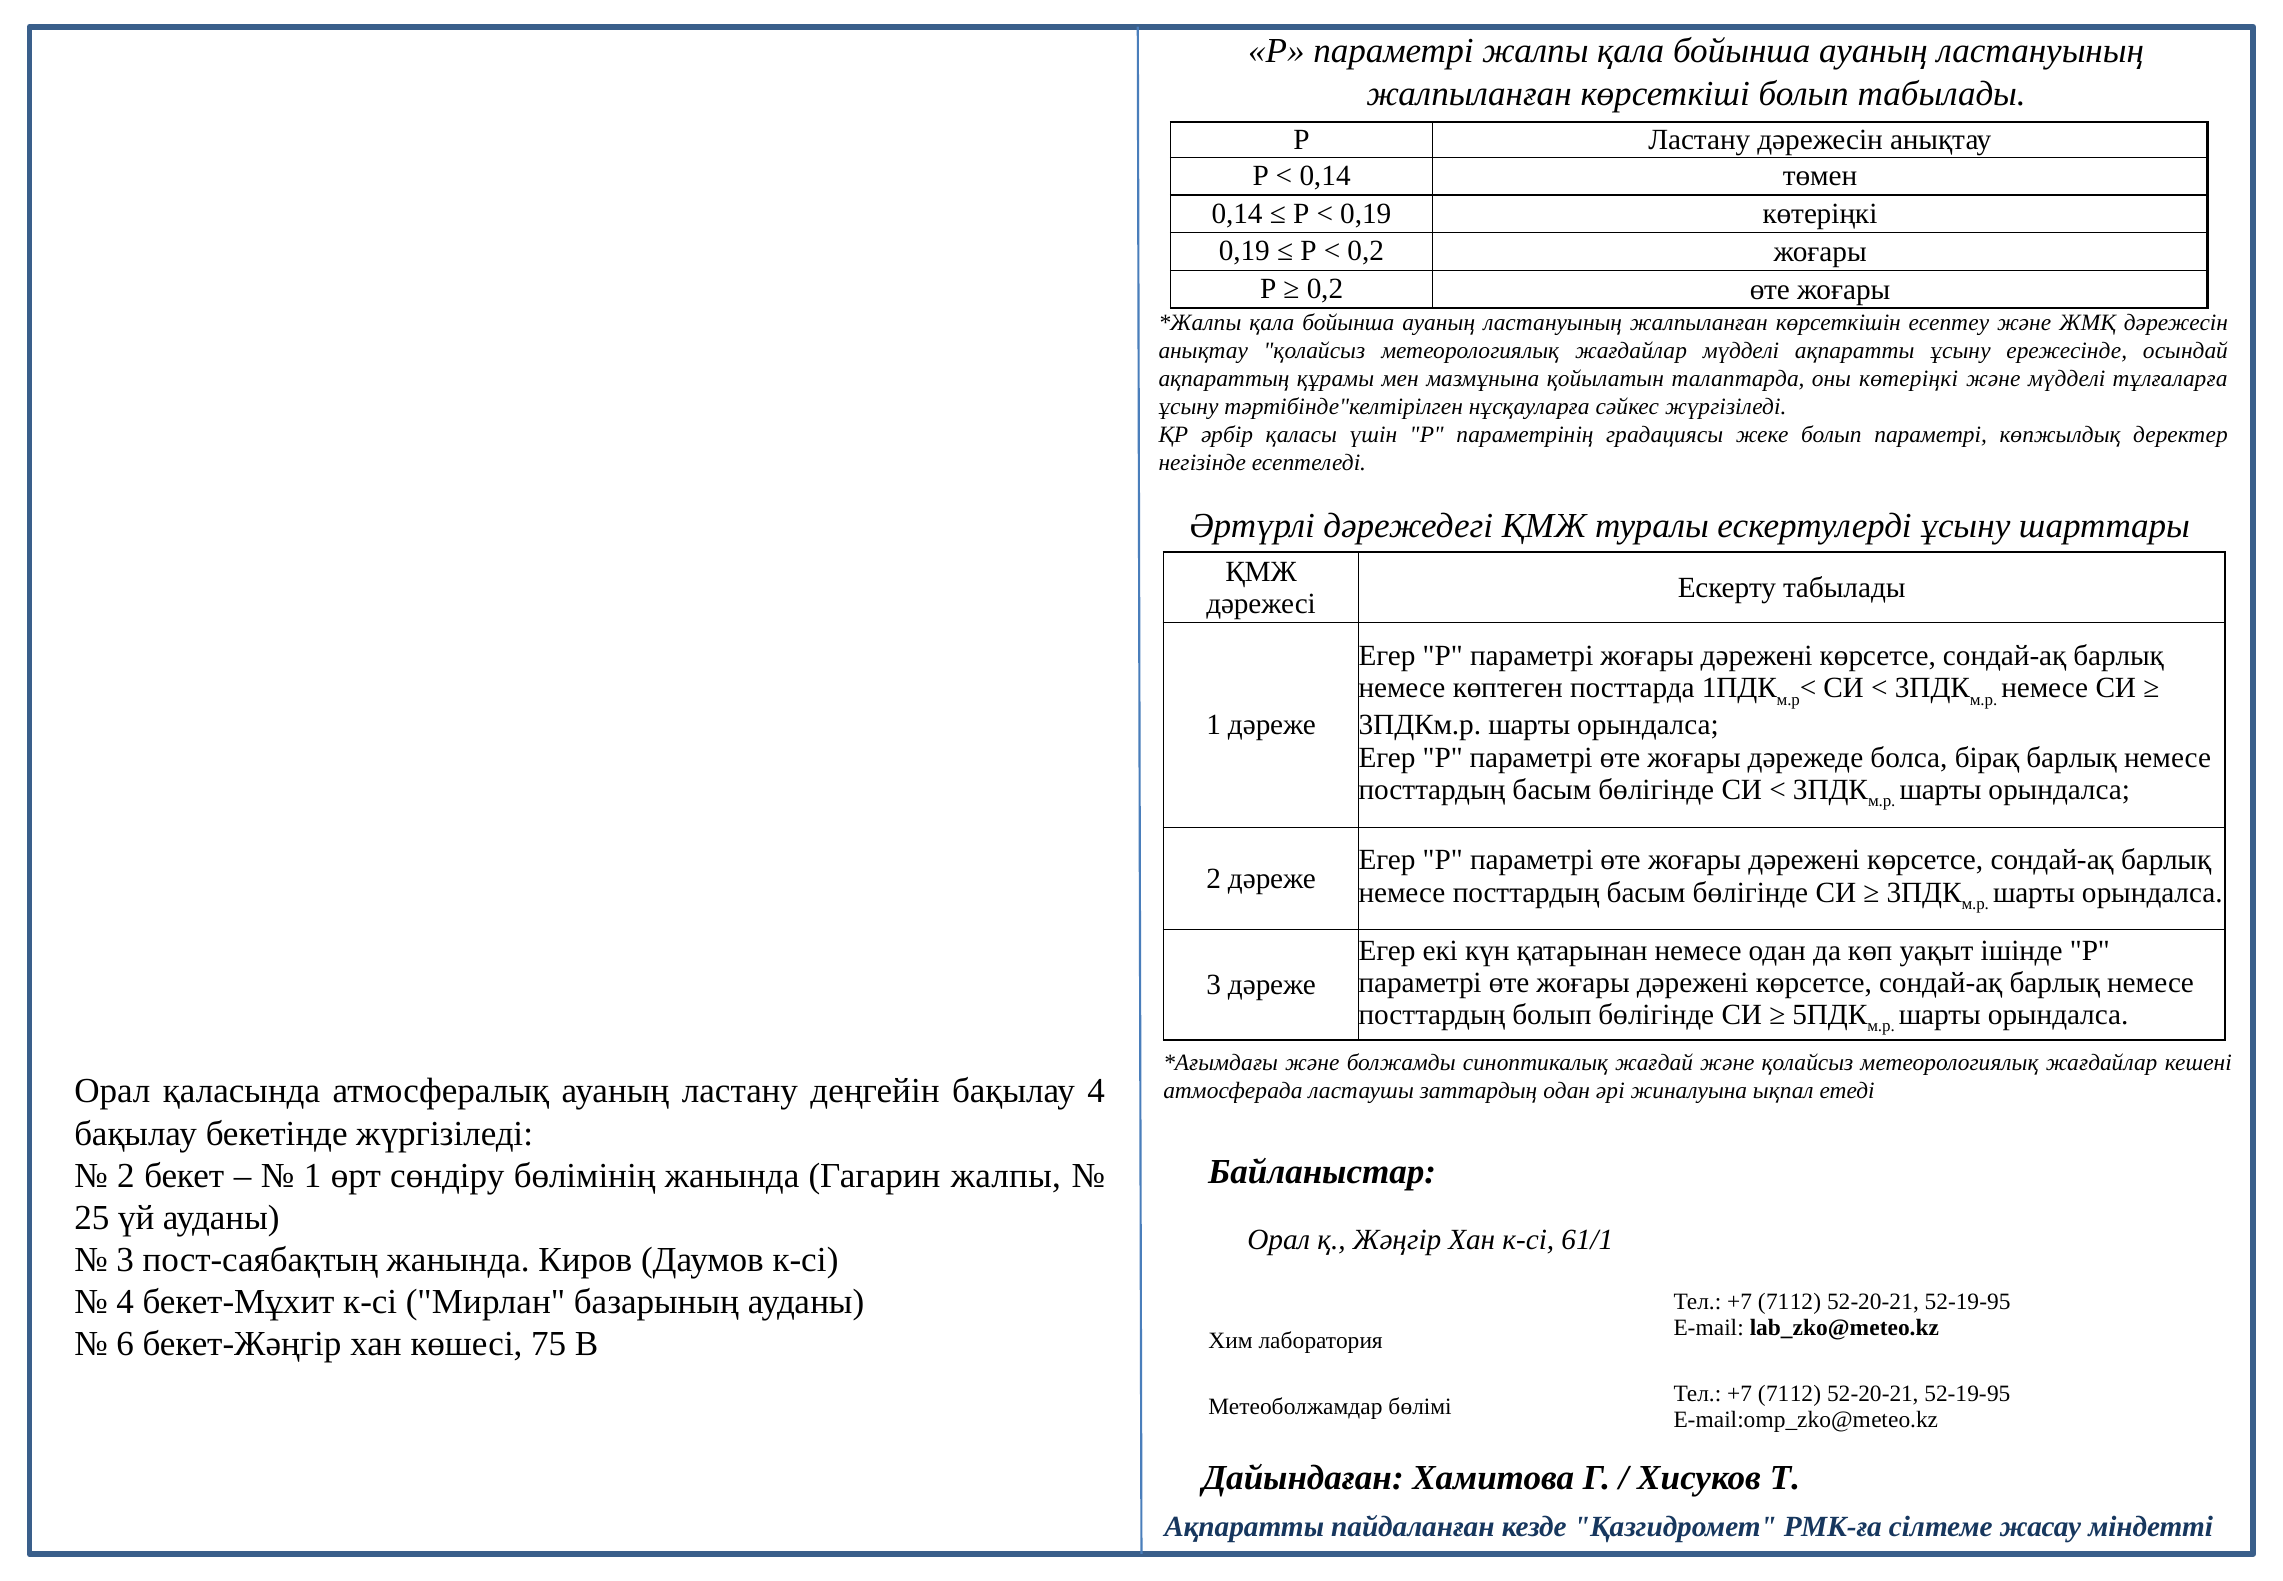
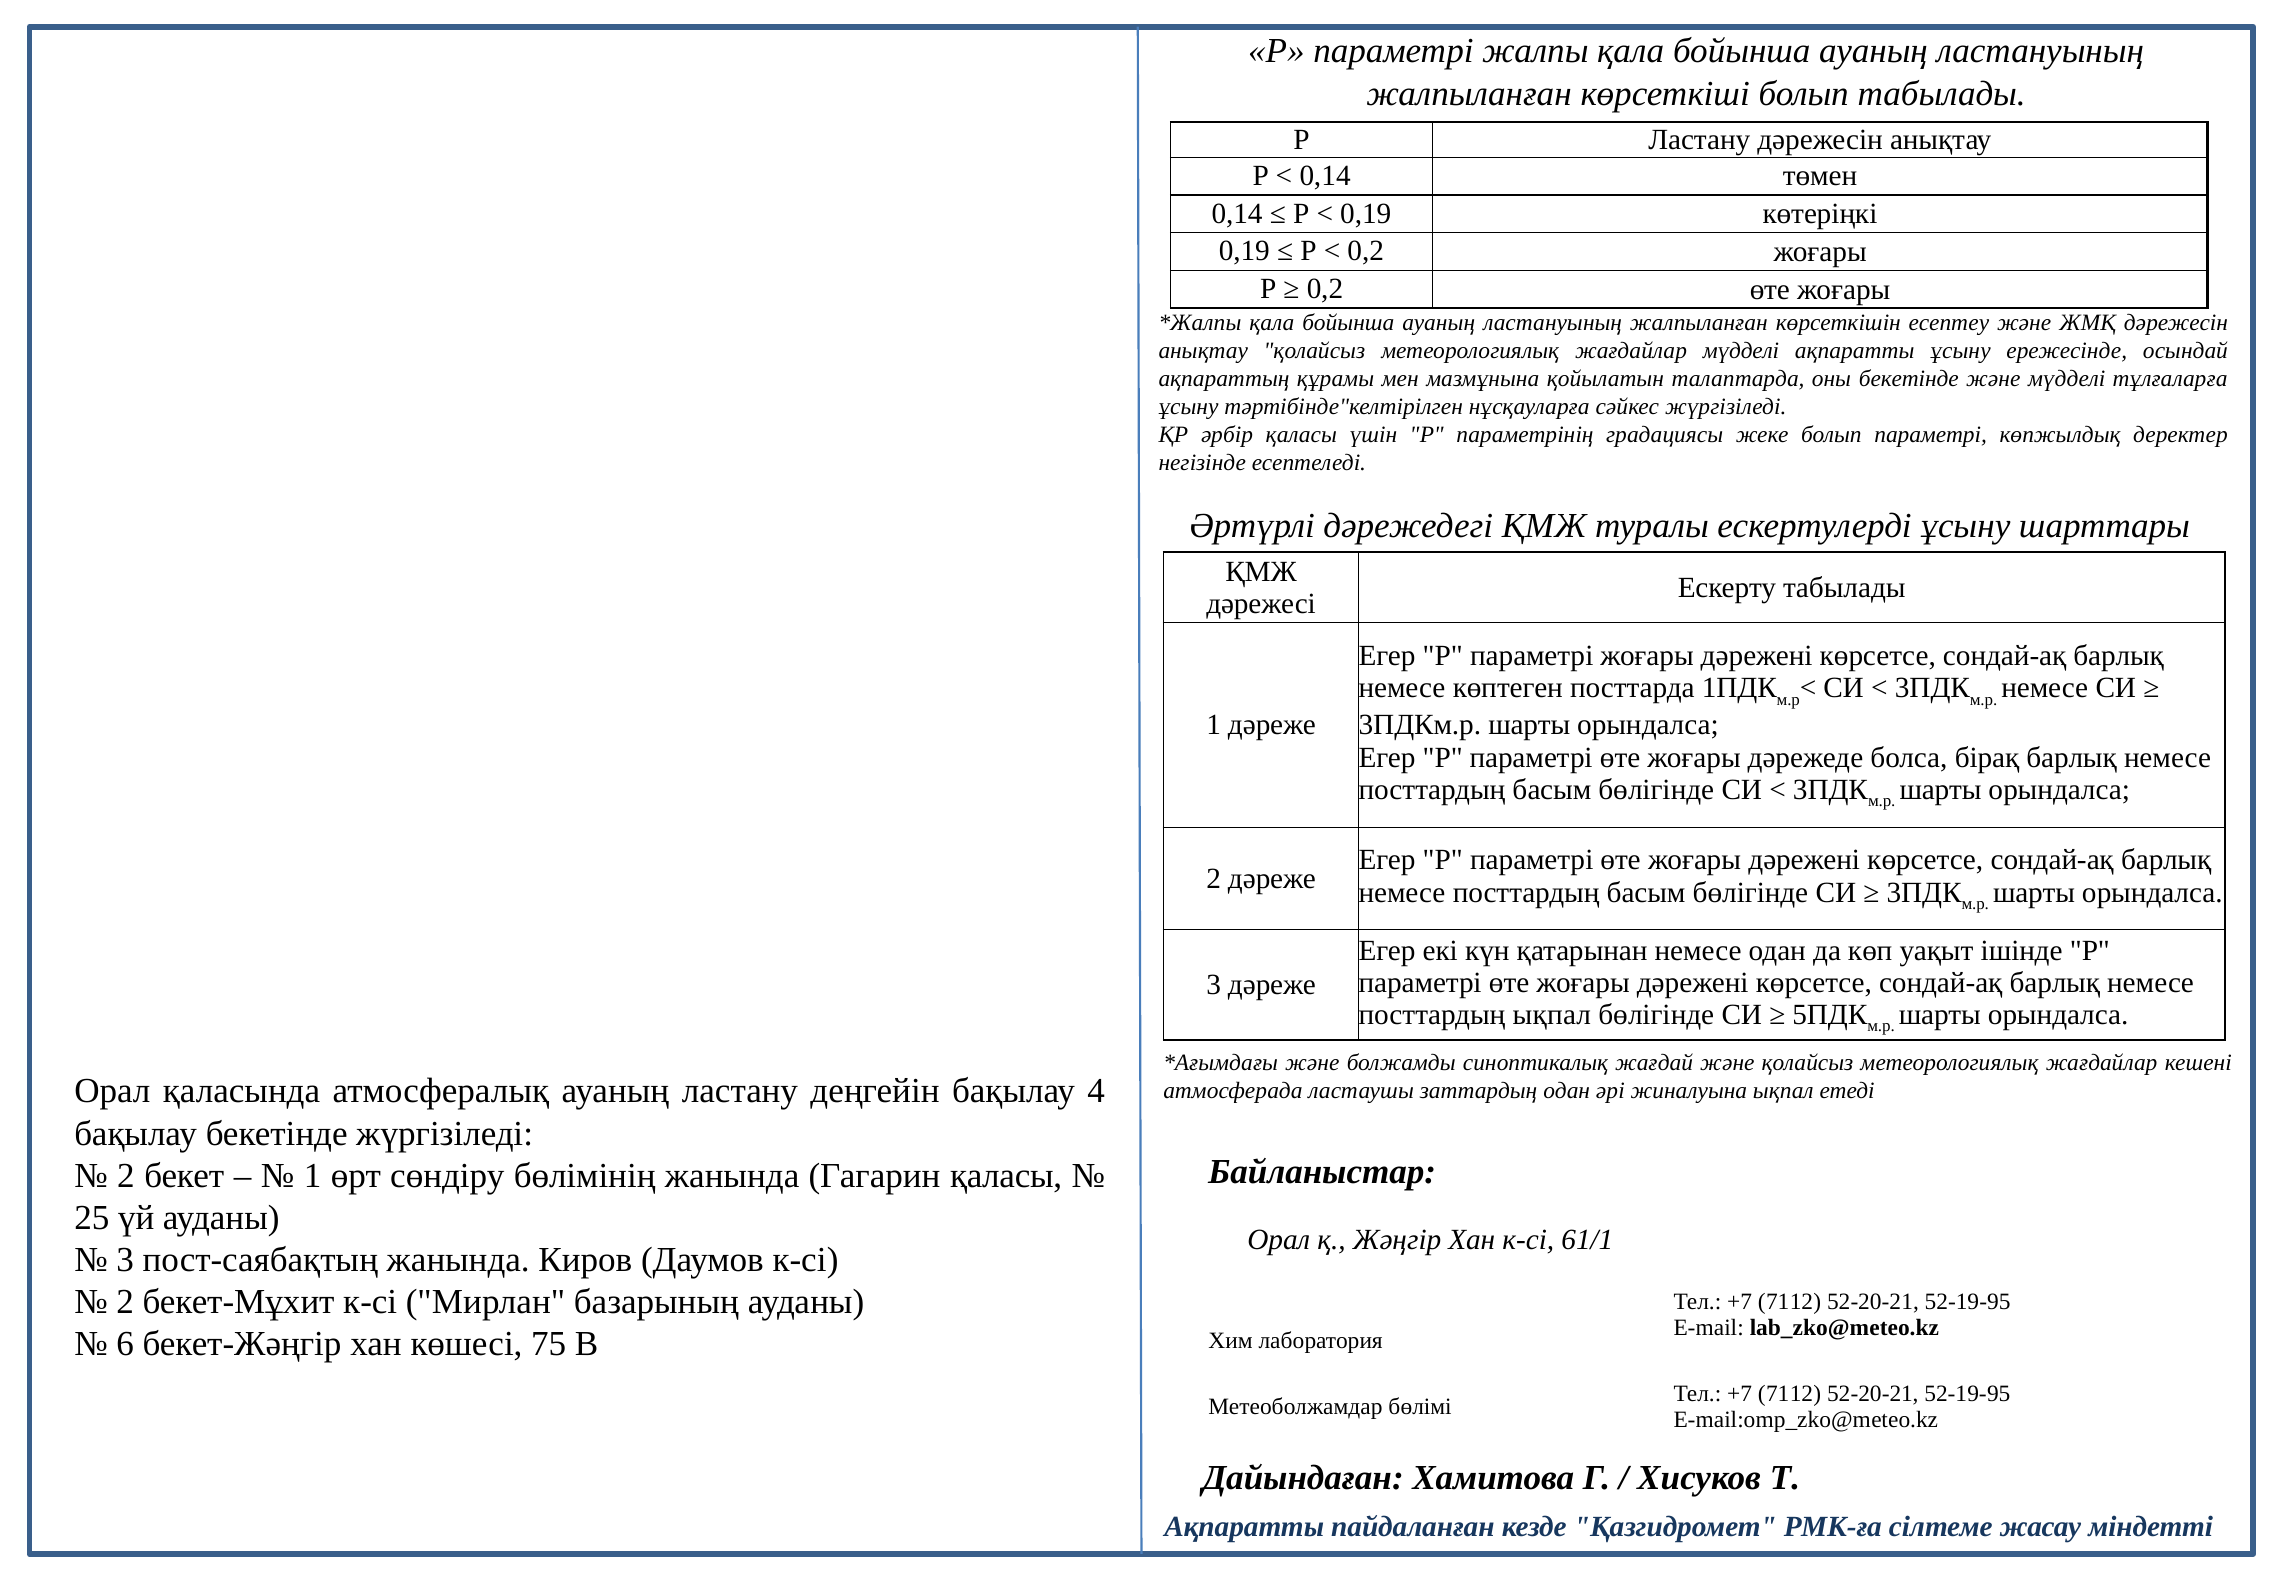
оны көтеріңкі: көтеріңкі -> бекетінде (1909, 378)
посттардың болып: болып -> ықпал (1552, 1015)
Гагарин жалпы: жалпы -> қаласы (1006, 1175)
4: 4 -> 2 (125, 1302)
